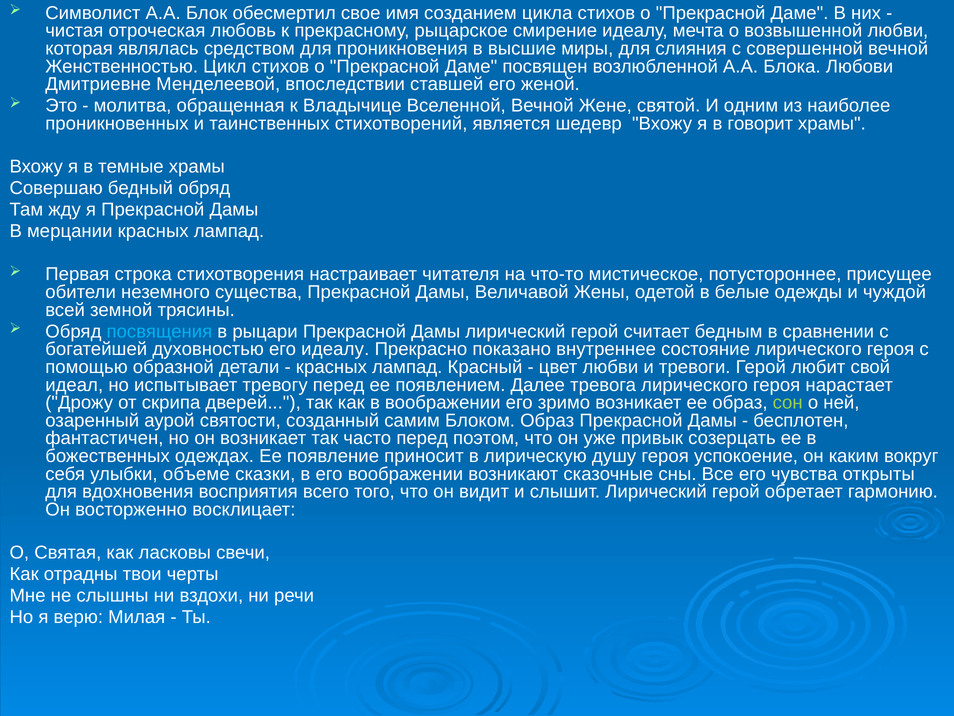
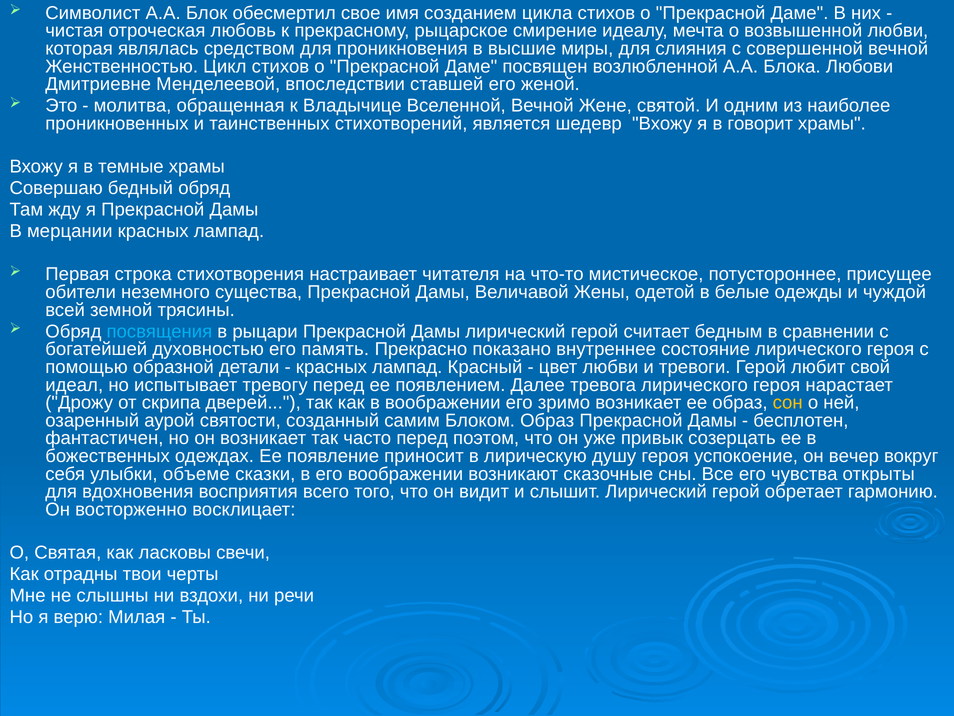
его идеалу: идеалу -> память (335, 349)
сон colour: light green -> yellow (788, 402)
каким: каким -> вечер (854, 456)
